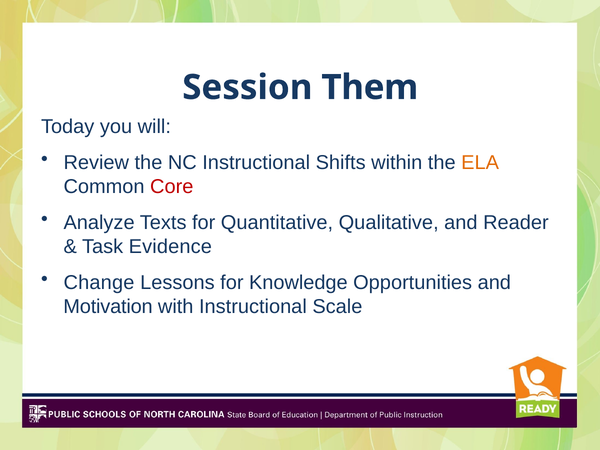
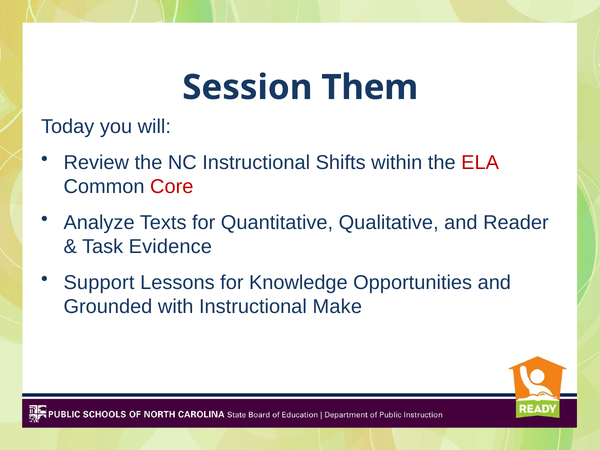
ELA colour: orange -> red (480, 162)
Change: Change -> Support (99, 282)
Motivation: Motivation -> Grounded (108, 306)
Scale: Scale -> Make (337, 306)
